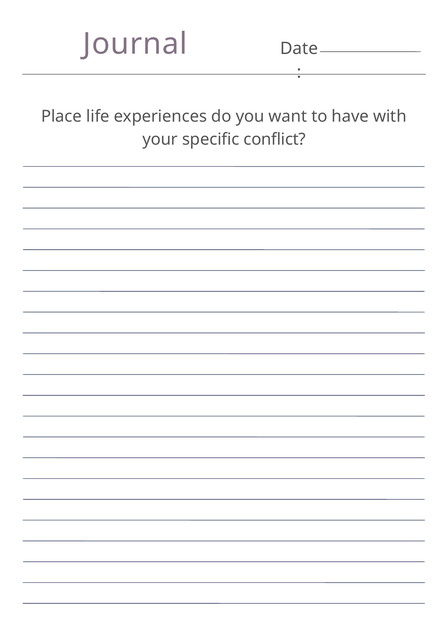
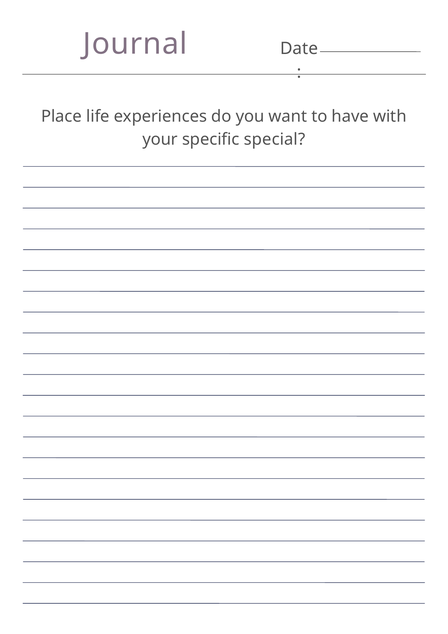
conflict: conflict -> special (275, 139)
